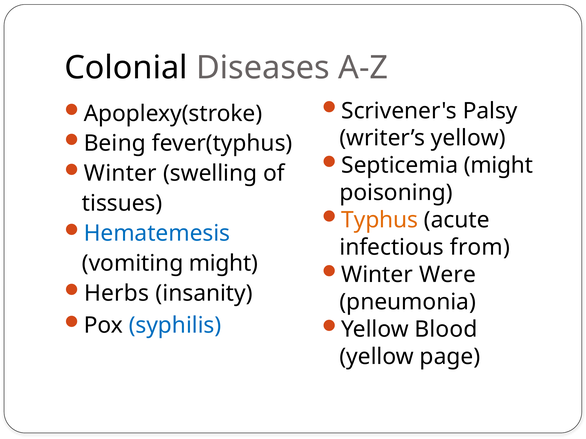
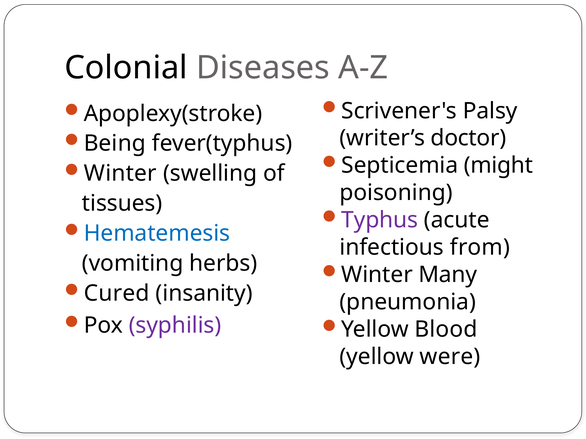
writer’s yellow: yellow -> doctor (468, 138)
Typhus colour: orange -> purple (380, 220)
vomiting might: might -> herbs (223, 264)
Were: Were -> Many (448, 275)
Herbs: Herbs -> Cured (117, 294)
syphilis colour: blue -> purple (175, 326)
page: page -> were (450, 357)
